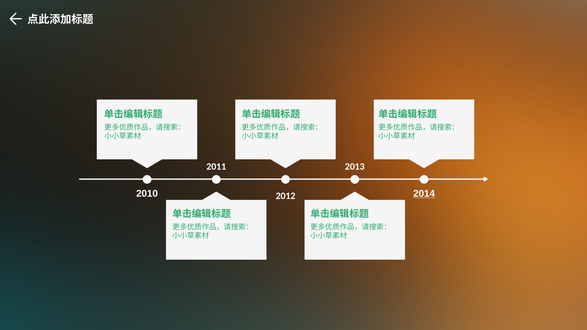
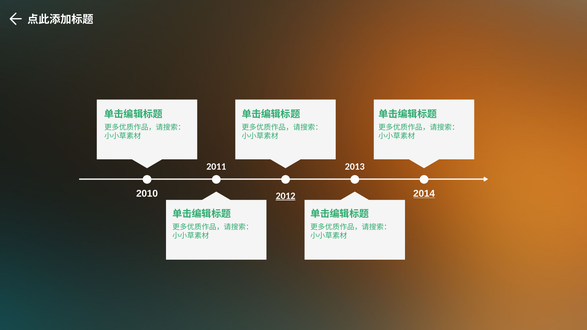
2012 underline: none -> present (286, 196)
